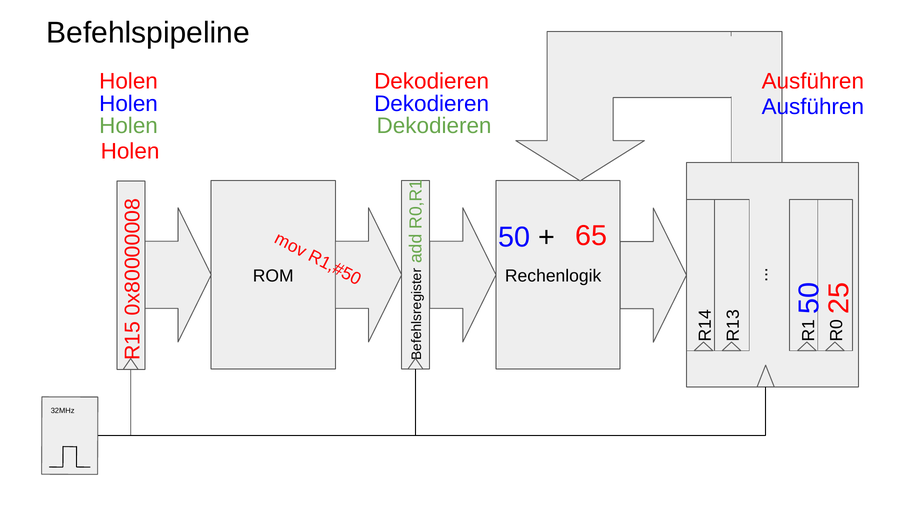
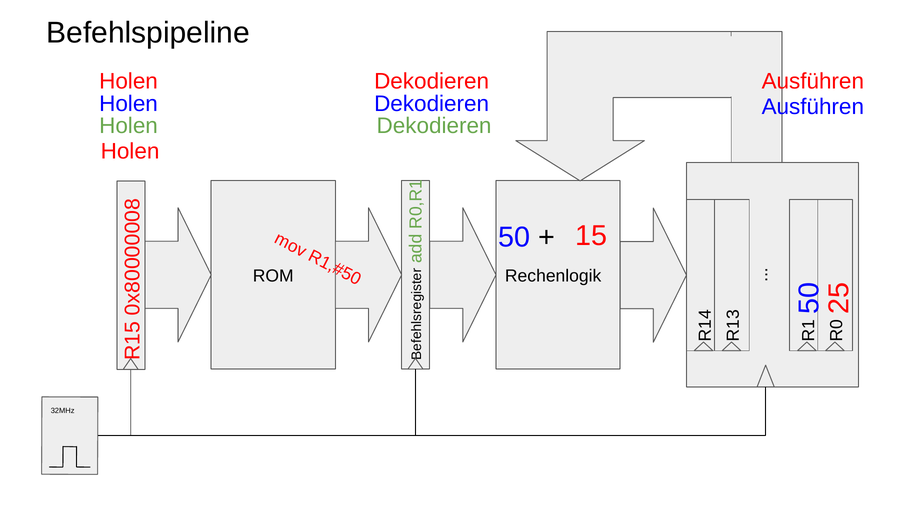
65: 65 -> 15 (591, 236)
